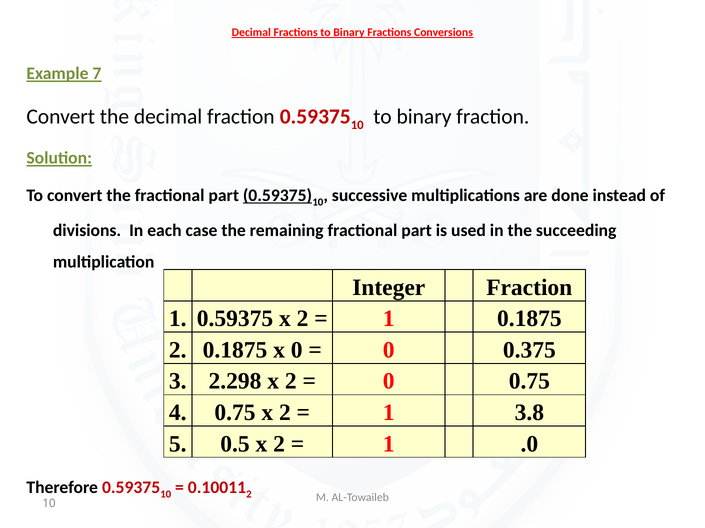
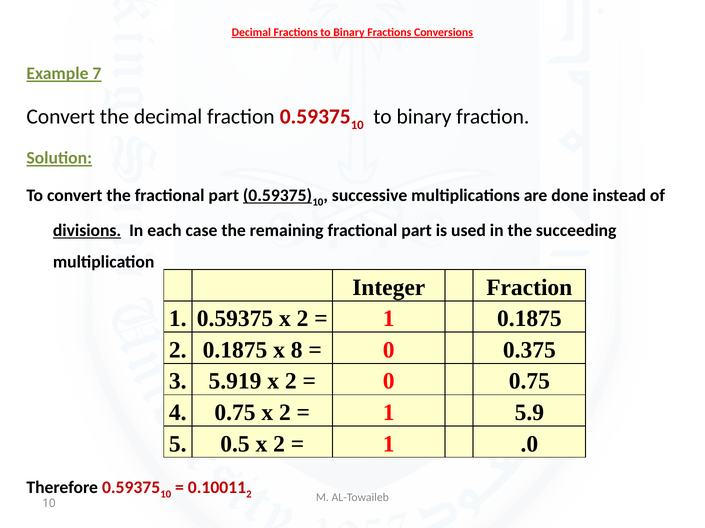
divisions underline: none -> present (87, 231)
x 0: 0 -> 8 (297, 350)
2.298: 2.298 -> 5.919 (235, 382)
3.8: 3.8 -> 5.9 (529, 413)
